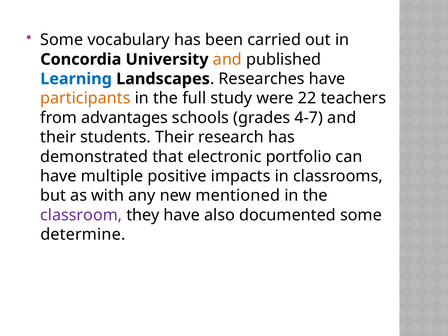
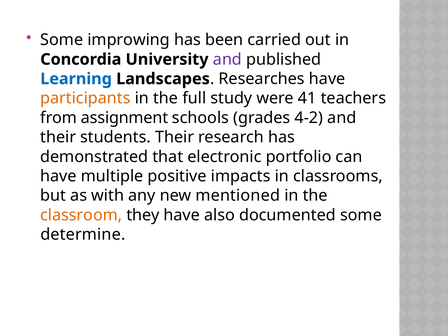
vocabulary: vocabulary -> improwing (129, 40)
and colour: orange -> purple (227, 59)
22: 22 -> 41 (307, 98)
advantages: advantages -> assignment (125, 118)
4-7: 4-7 -> 4-2 (309, 118)
classroom colour: purple -> orange (81, 215)
